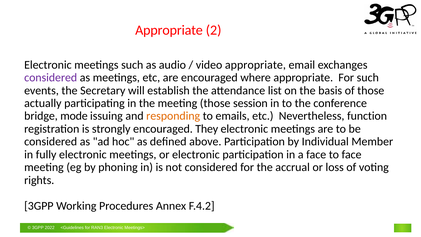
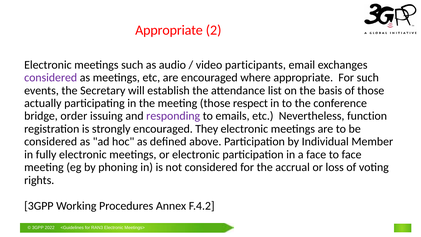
video appropriate: appropriate -> participants (255, 65)
session: session -> respect (250, 103)
mode: mode -> order (74, 116)
responding colour: orange -> purple (173, 116)
